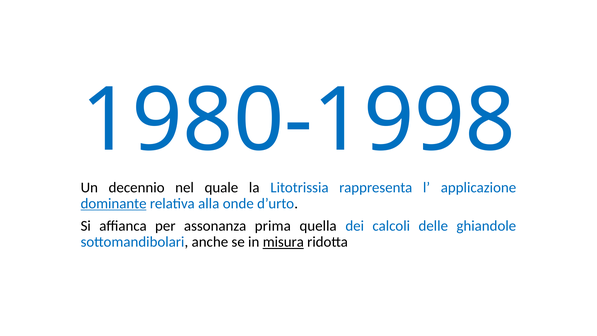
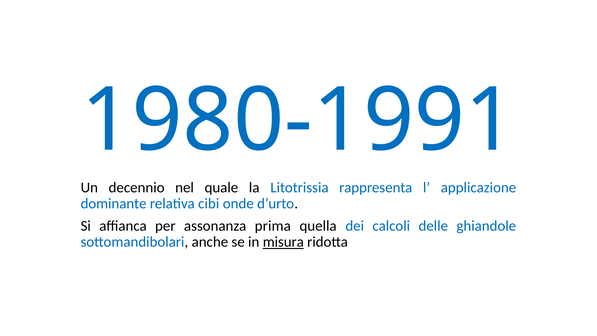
1980-1998: 1980-1998 -> 1980-1991 (298, 120)
dominante underline: present -> none (114, 203)
alla: alla -> cibi (209, 203)
